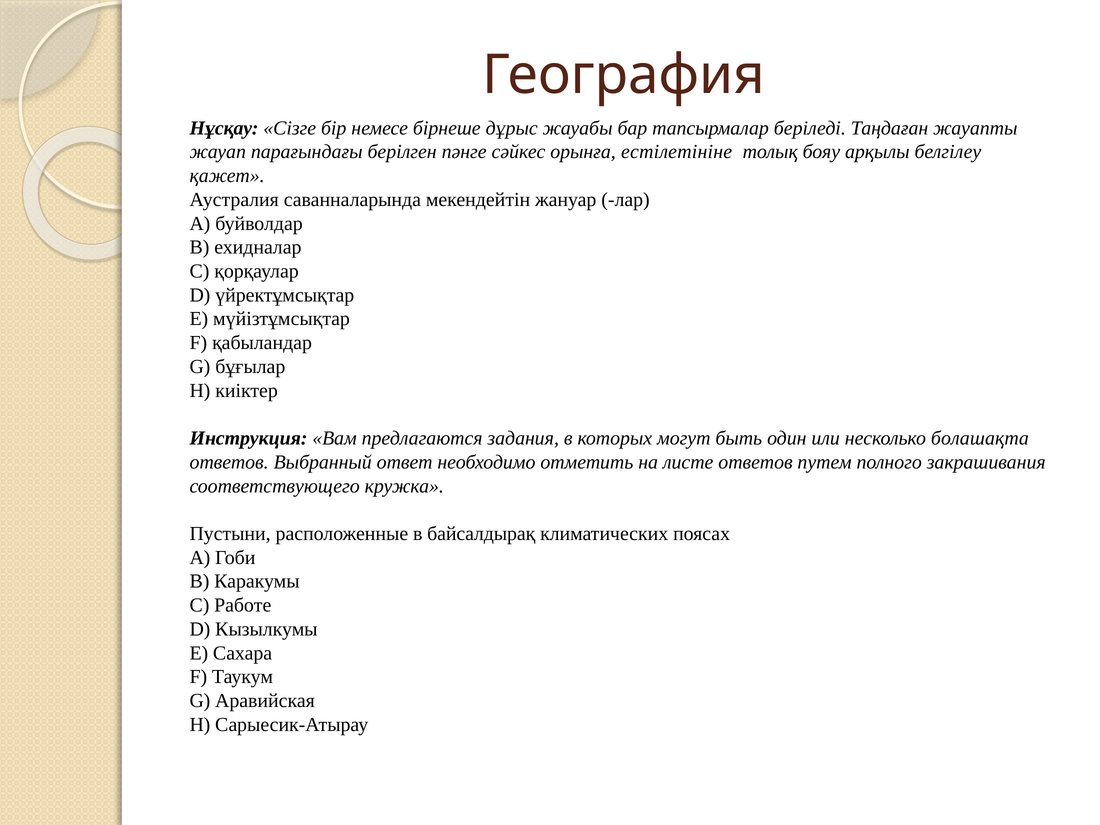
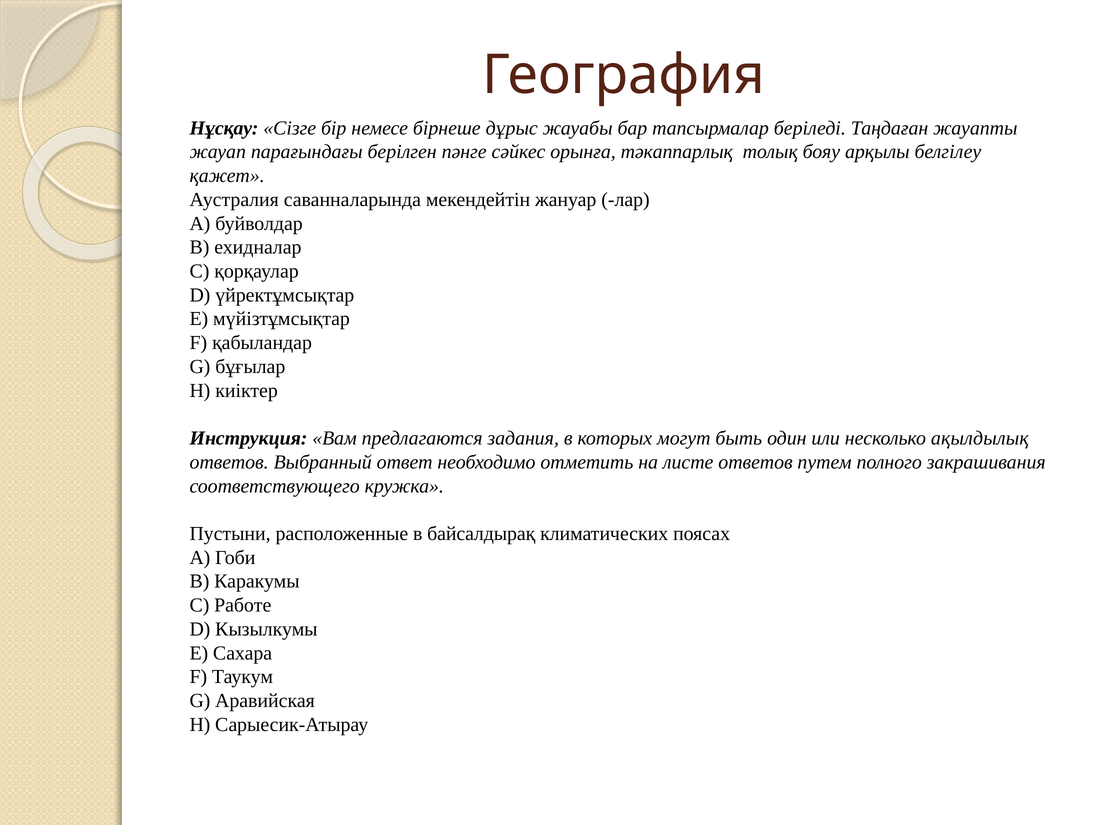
естілетініне: естілетініне -> тәкаппарлық (677, 152)
болашақта: болашақта -> ақылдылық (980, 438)
